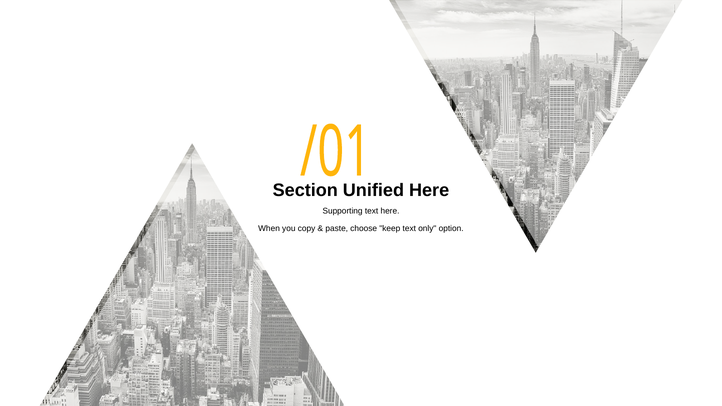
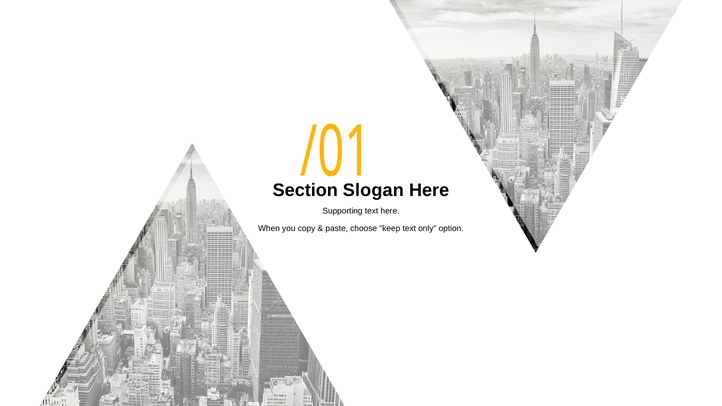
Unified: Unified -> Slogan (373, 190)
